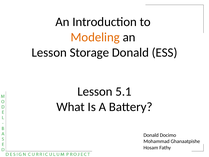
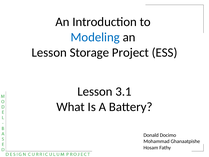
Modeling colour: orange -> blue (95, 37)
Storage Donald: Donald -> Project (130, 52)
5.1: 5.1 -> 3.1 (123, 91)
